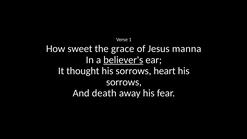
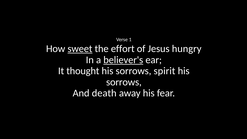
sweet underline: none -> present (80, 49)
grace: grace -> effort (123, 49)
manna: manna -> hungry (187, 49)
heart: heart -> spirit (164, 71)
